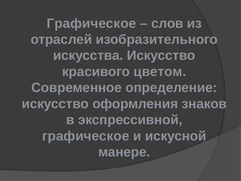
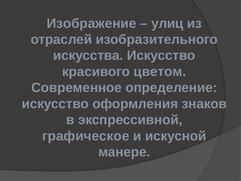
Графическое: Графическое -> Изображение (91, 23)
слов: слов -> улиц (167, 23)
